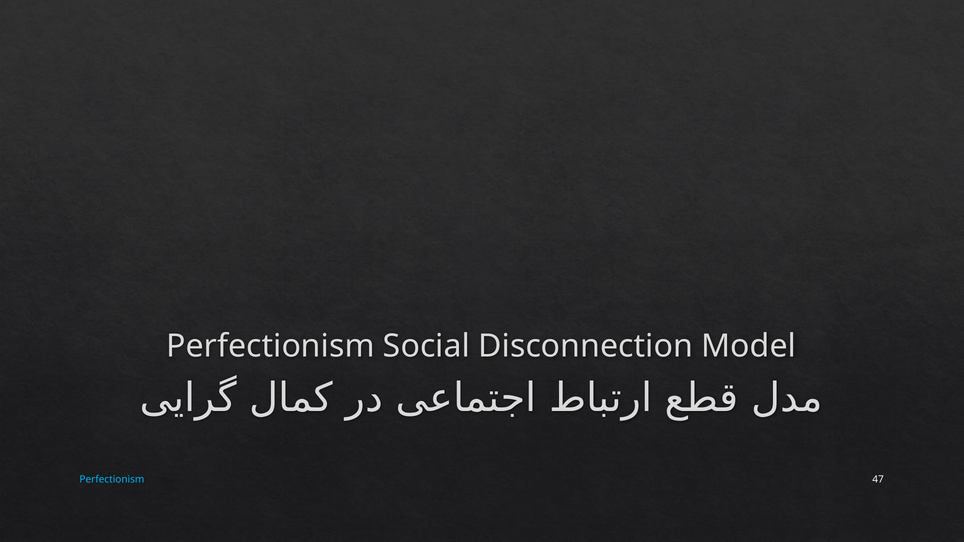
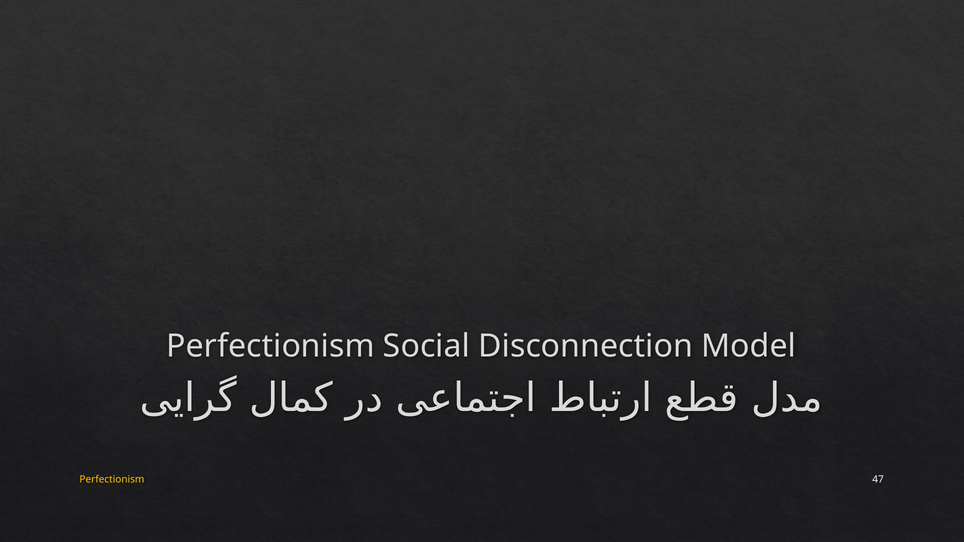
Perfectionism colour: light blue -> yellow (112, 479)
